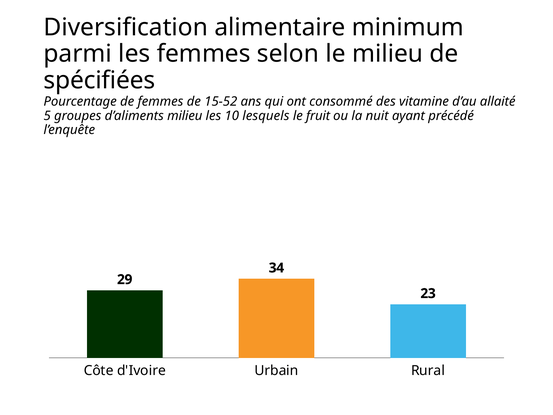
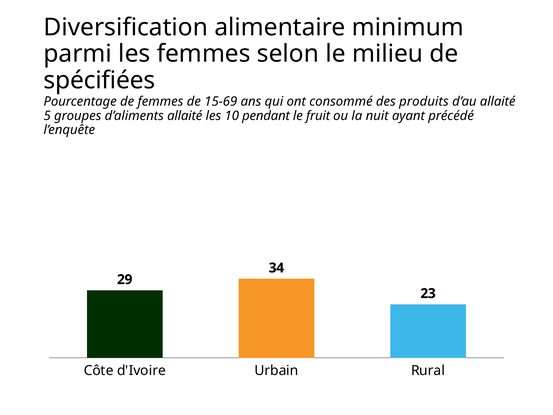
15-52: 15-52 -> 15-69 (221, 102)
vitamine: vitamine -> produits (424, 102)
d’aliments milieu: milieu -> allaité (185, 116)
lesquels: lesquels -> pendant (266, 116)
